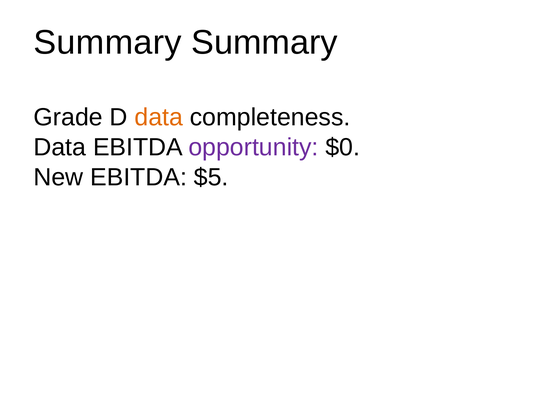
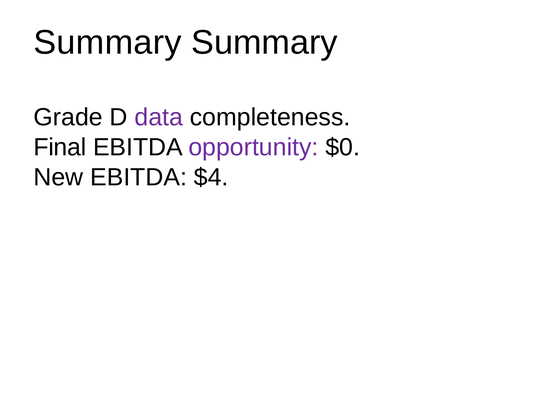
data colour: orange -> purple (159, 117)
Data: Data -> Final (60, 147)
$5: $5 -> $4 (211, 177)
